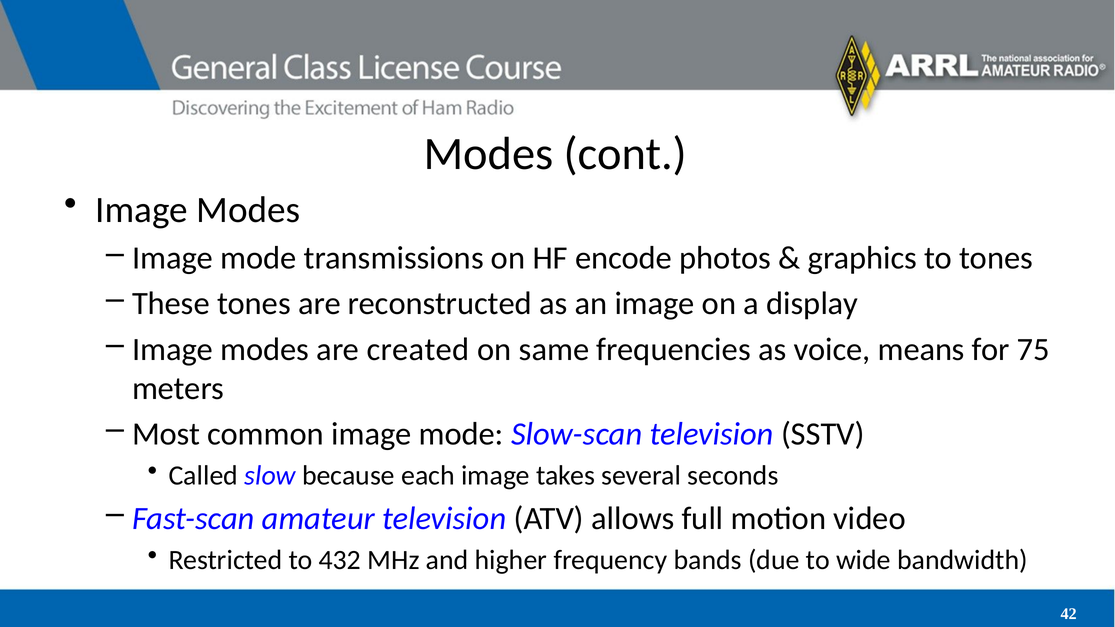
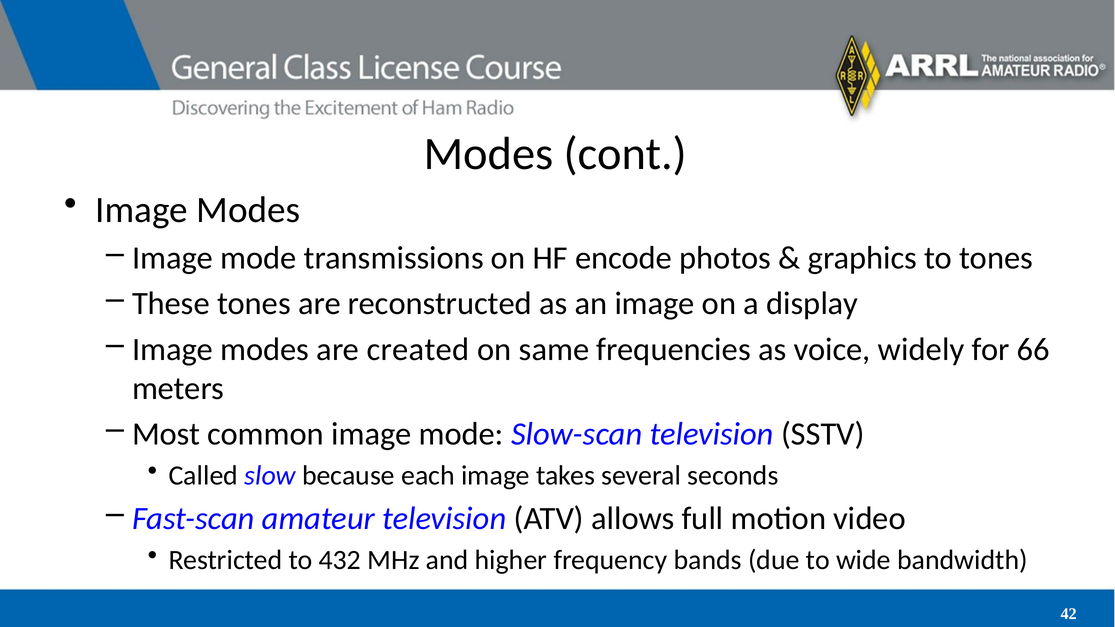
means: means -> widely (921, 349)
75: 75 -> 66 (1033, 349)
